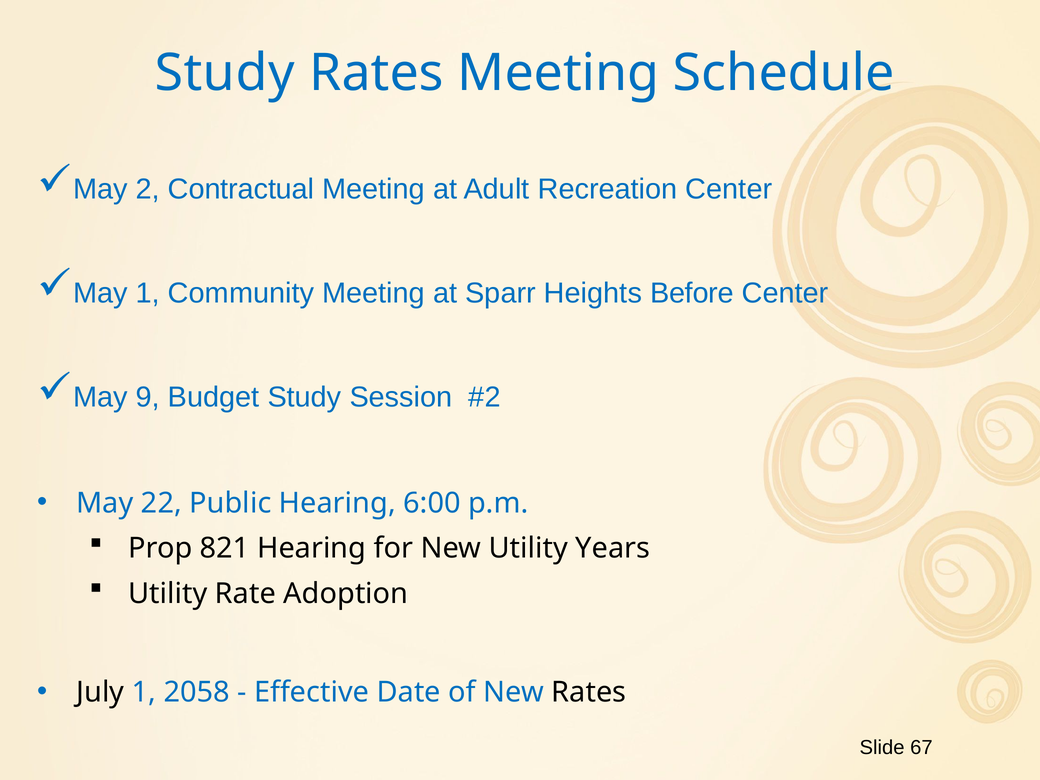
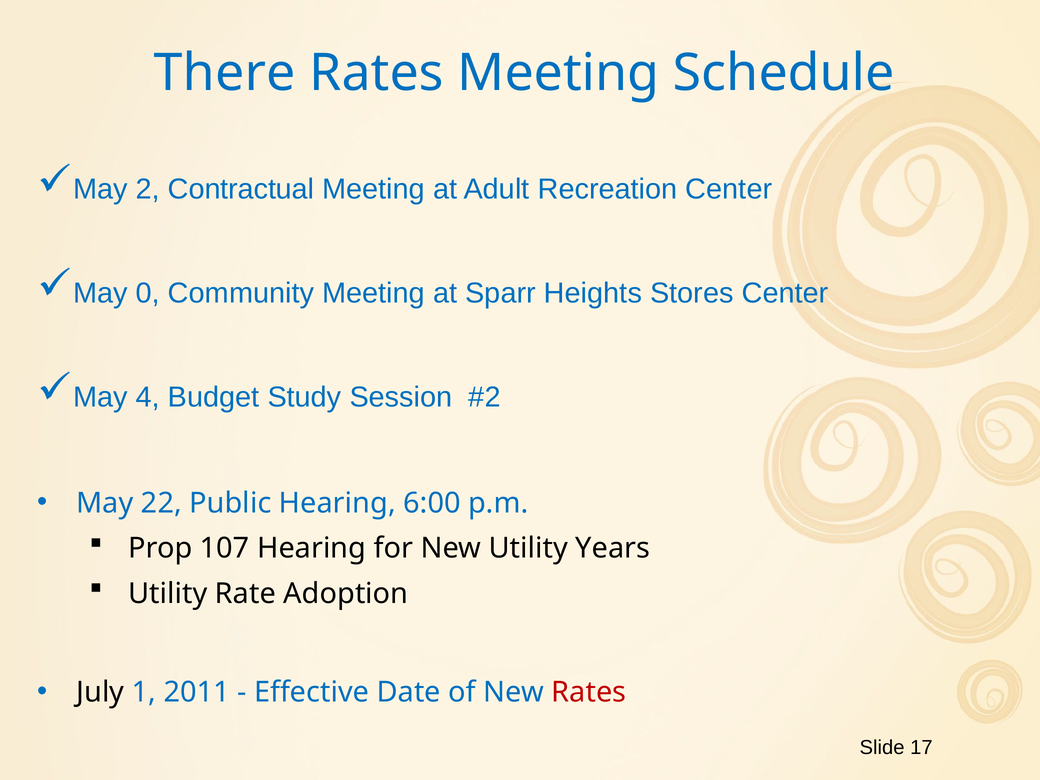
Study: Study -> There (225, 73)
May 1: 1 -> 0 (148, 293)
Before: Before -> Stores (692, 293)
9: 9 -> 4 (148, 397)
821: 821 -> 107 (225, 548)
2058: 2058 -> 2011 (197, 692)
Rates colour: black -> red (589, 692)
67: 67 -> 17 (921, 748)
